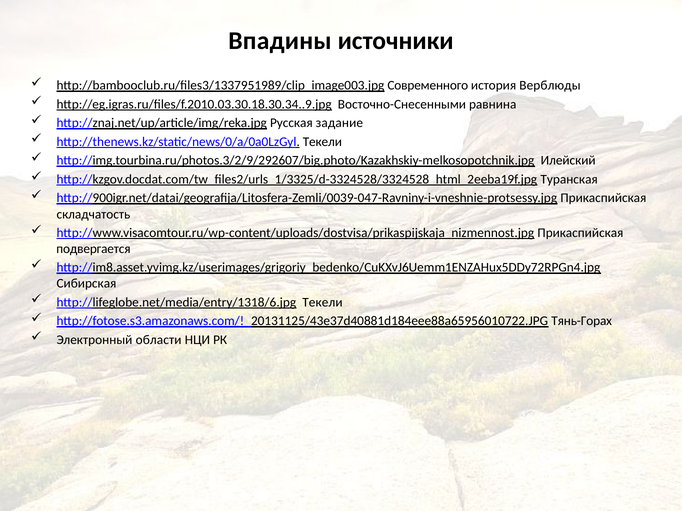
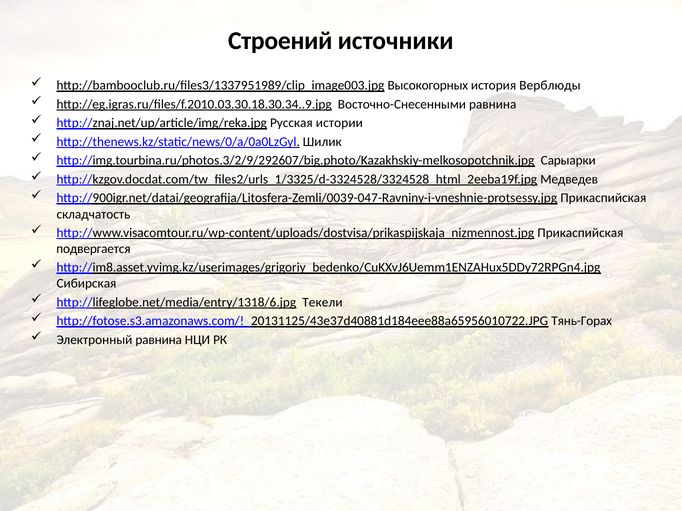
Впадины: Впадины -> Строений (280, 41)
Современного: Современного -> Высокогорных (428, 85)
задание: задание -> истории (339, 123)
http://thenews.kz/static/news/0/a/0a0LzGyl Текели: Текели -> Шилик (322, 142)
Илейский: Илейский -> Сарыарки (568, 161)
Туранская: Туранская -> Медведев (569, 179)
Электронный области: области -> равнина (159, 340)
